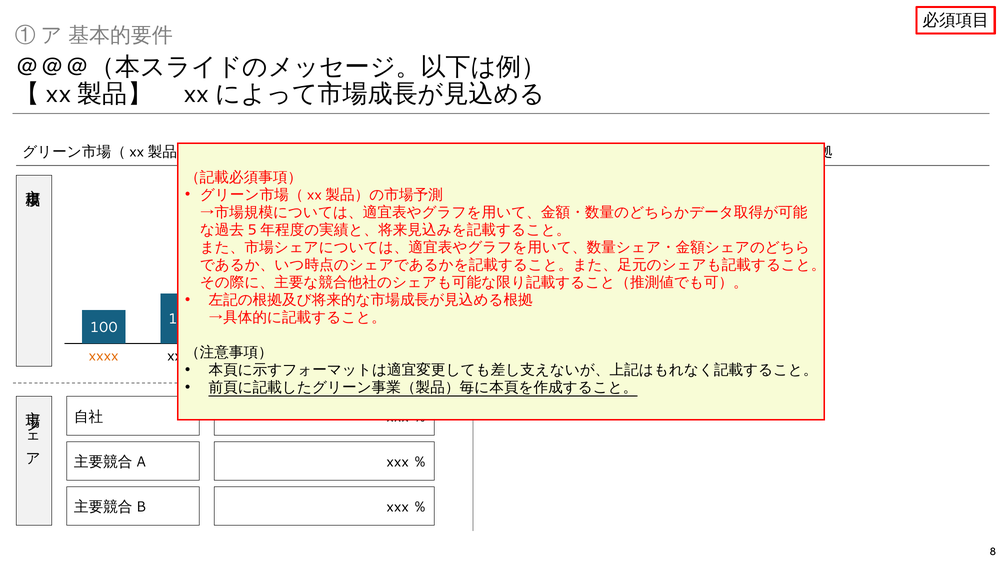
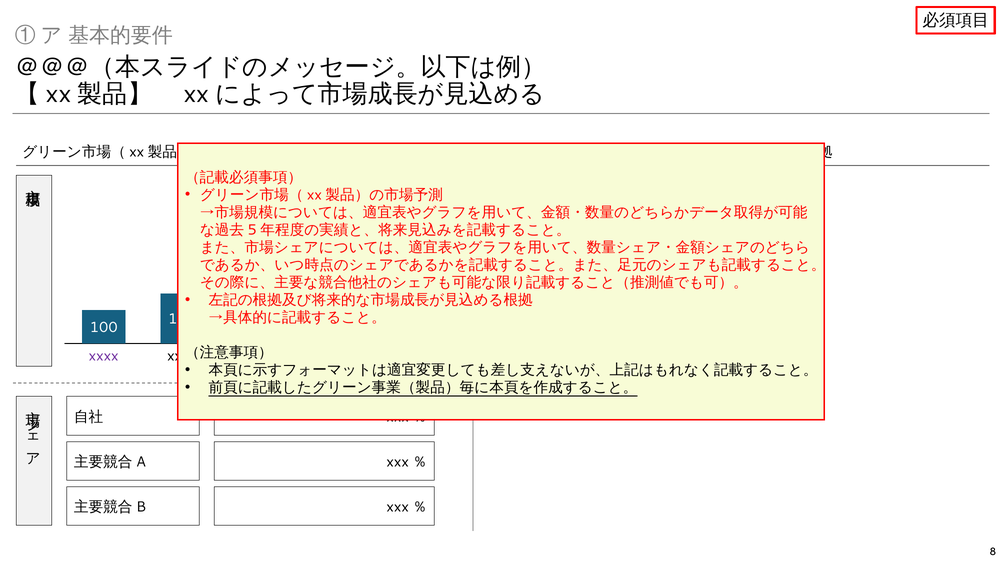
xxxx colour: orange -> purple (104, 357)
